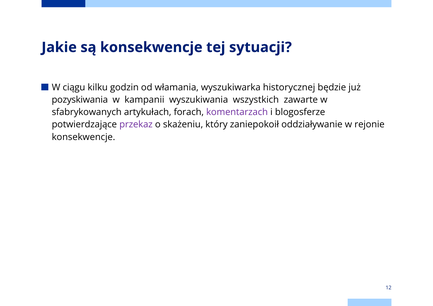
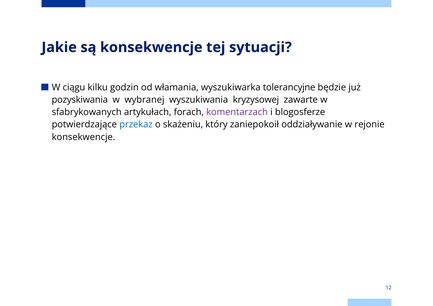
historycznej: historycznej -> tolerancyjne (289, 88)
kampanii: kampanii -> wybranej (144, 100)
wszystkich: wszystkich -> kryzysowej (256, 100)
przekaz colour: purple -> blue (136, 125)
